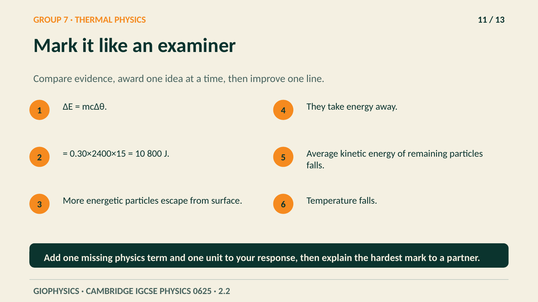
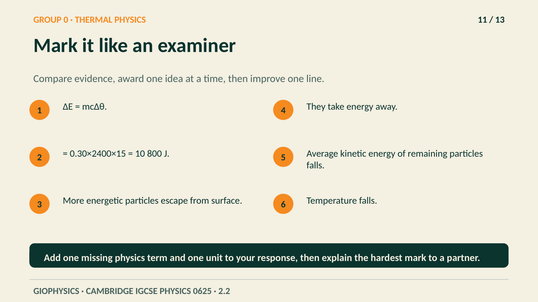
7: 7 -> 0 (66, 20)
